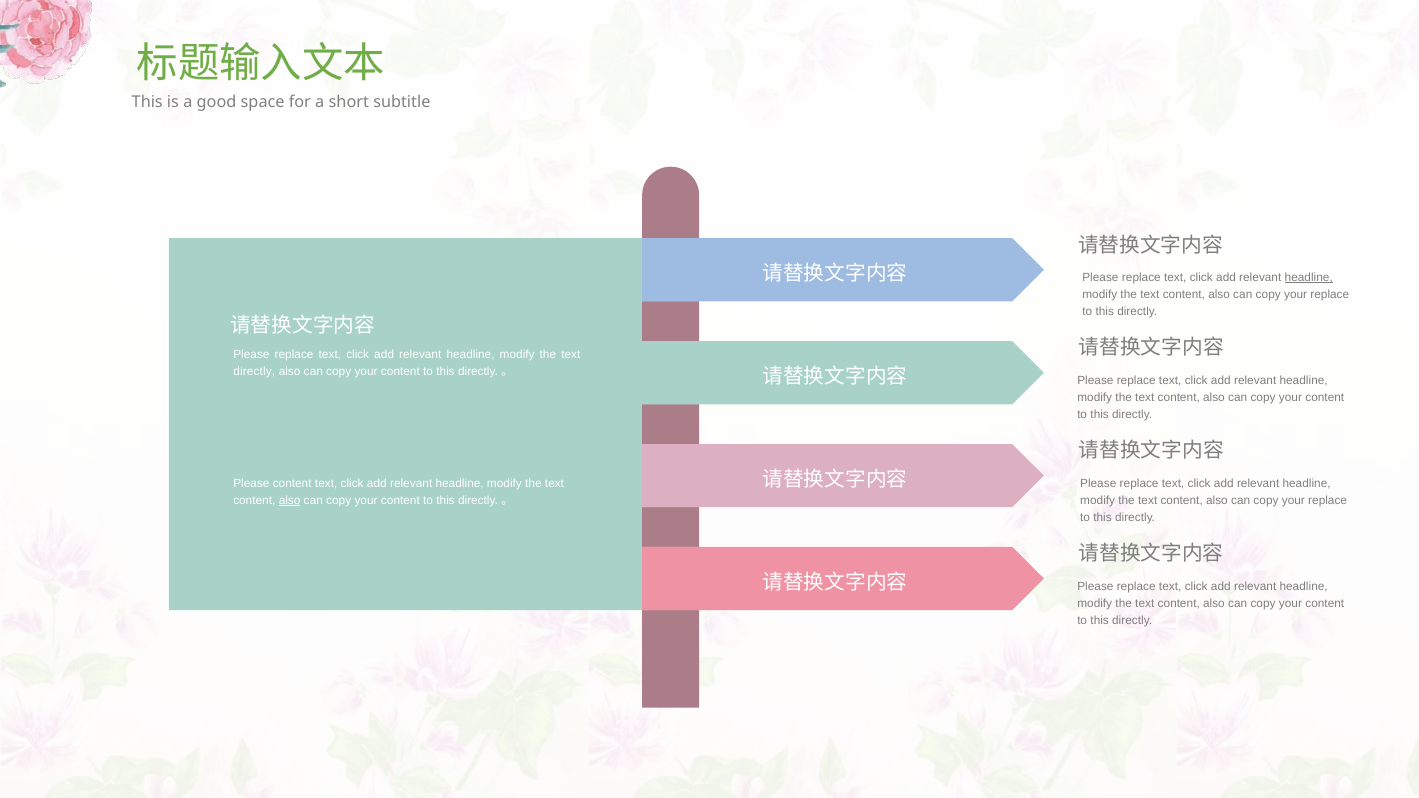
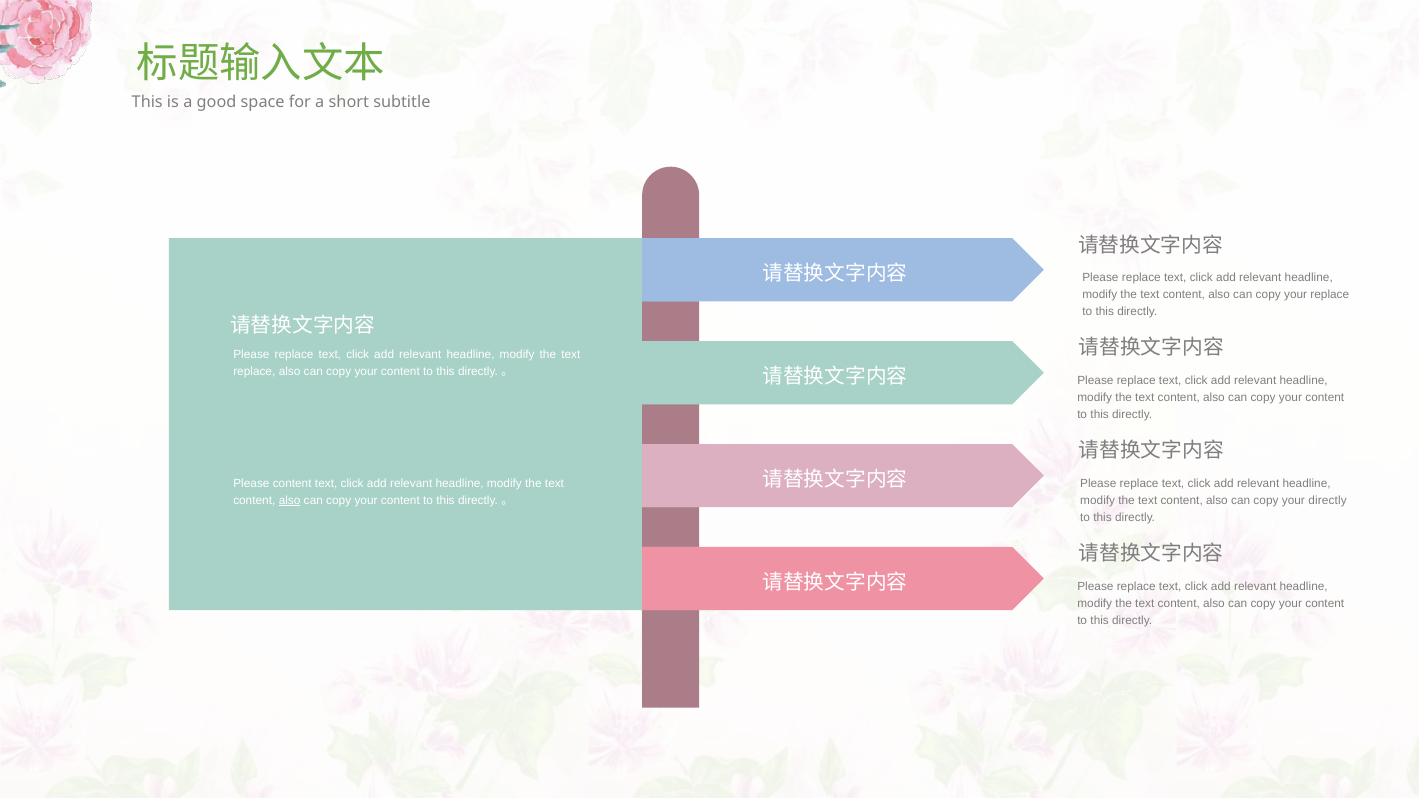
headline underline: present -> none (1309, 278)
directly: directly -> replace (254, 372)
replace: replace -> directly (1328, 501)
